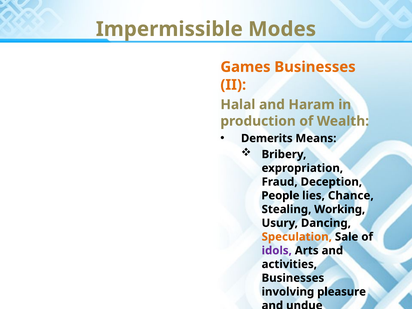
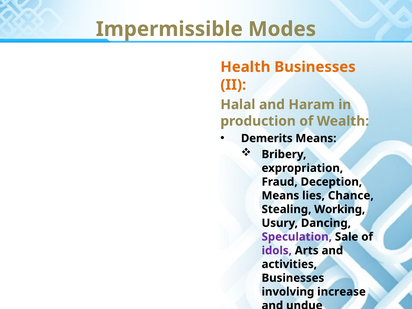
Games: Games -> Health (245, 67)
People: People -> Means (280, 196)
Speculation colour: orange -> purple (297, 237)
pleasure: pleasure -> increase (341, 292)
